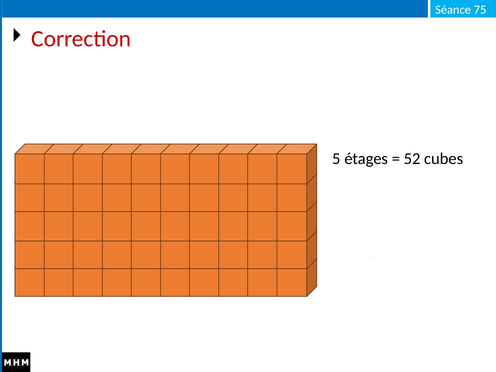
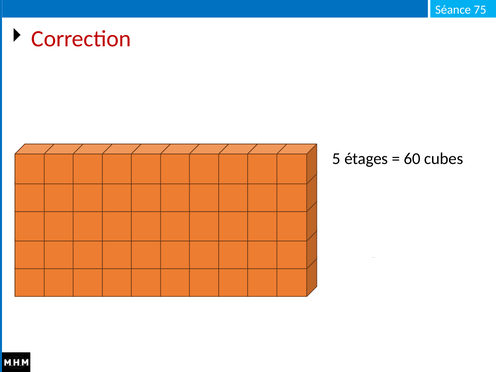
52: 52 -> 60 (412, 159)
